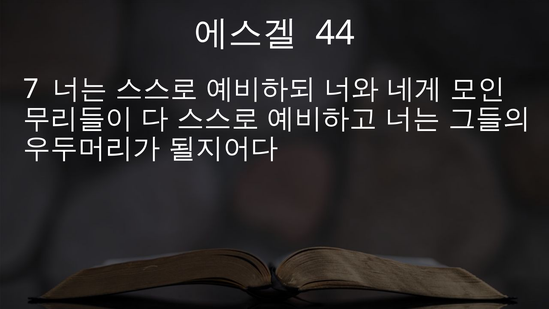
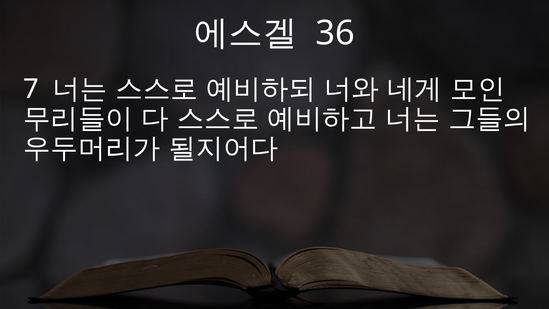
44: 44 -> 36 (335, 33)
